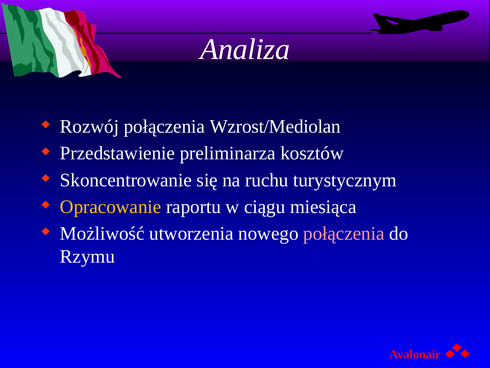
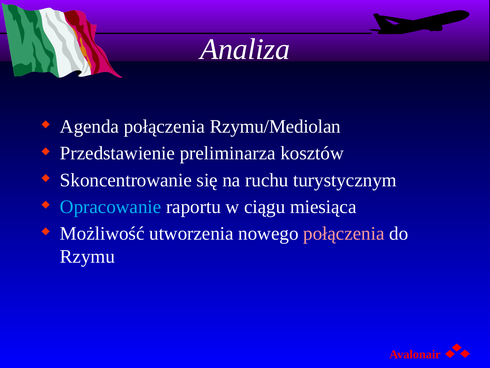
Rozwój: Rozwój -> Agenda (90, 126)
Wzrost/Mediolan: Wzrost/Mediolan -> Rzymu/Mediolan (275, 126)
Opracowanie colour: yellow -> light blue (111, 207)
